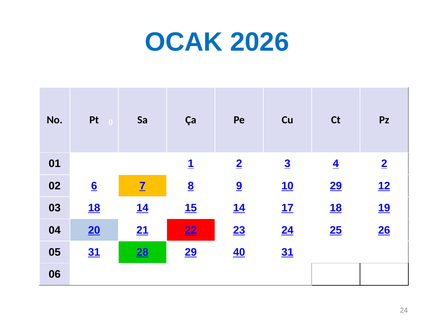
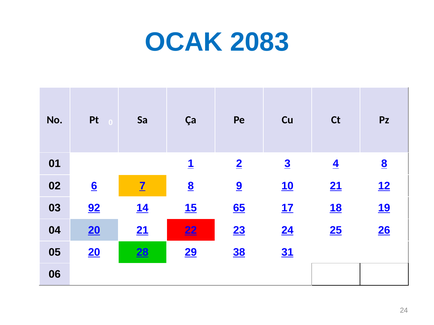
2026: 2026 -> 2083 (260, 42)
4 2: 2 -> 8 (384, 164)
10 29: 29 -> 21 (336, 186)
03 18: 18 -> 92 (94, 208)
15 14: 14 -> 65 (239, 208)
05 31: 31 -> 20 (94, 253)
40: 40 -> 38 (239, 253)
